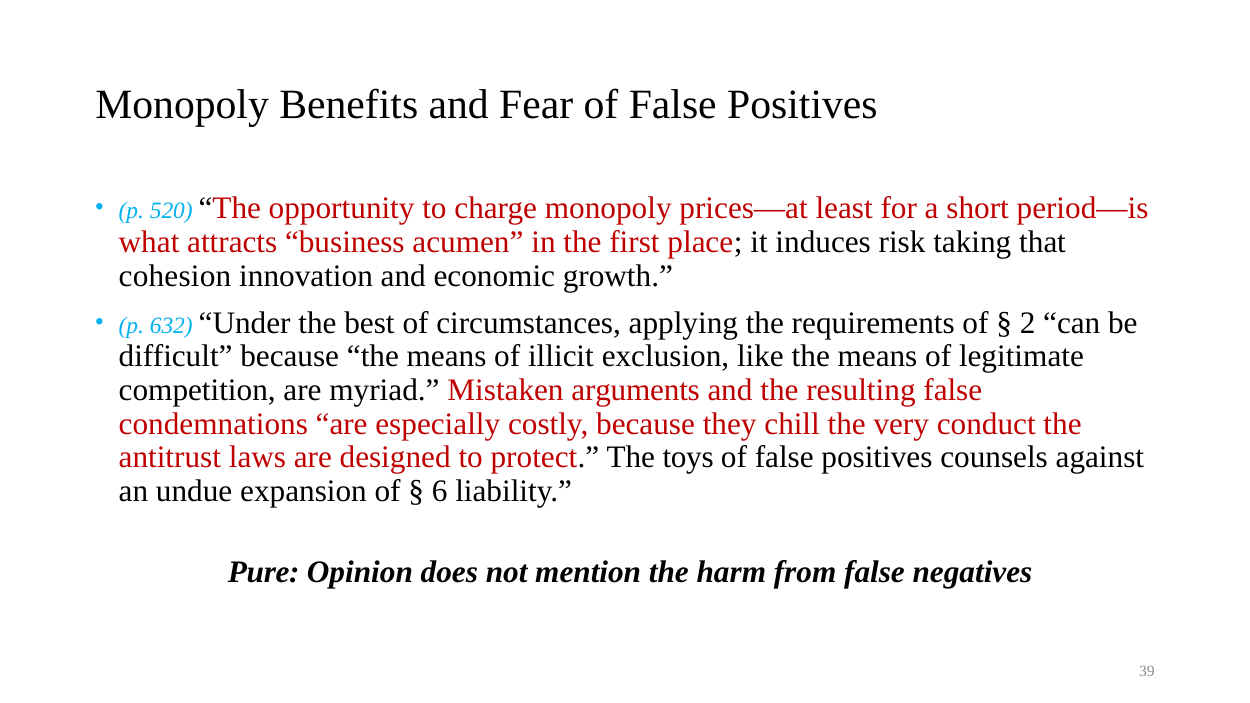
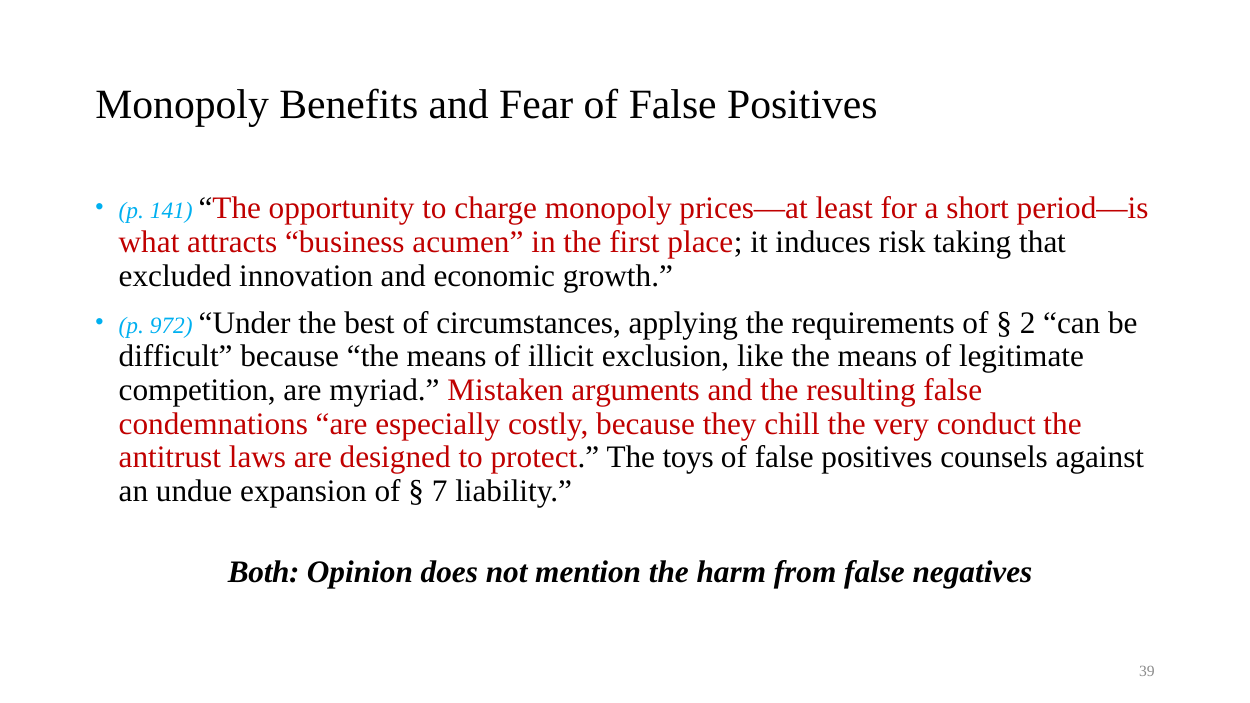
520: 520 -> 141 (171, 211)
cohesion: cohesion -> excluded (175, 276)
632: 632 -> 972 (171, 325)
6: 6 -> 7 (440, 491)
Pure: Pure -> Both (264, 572)
